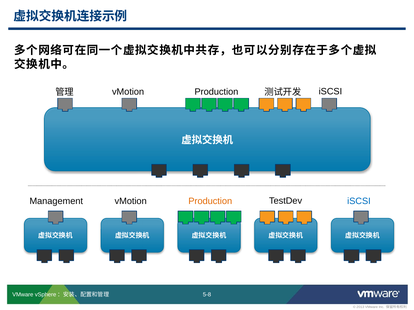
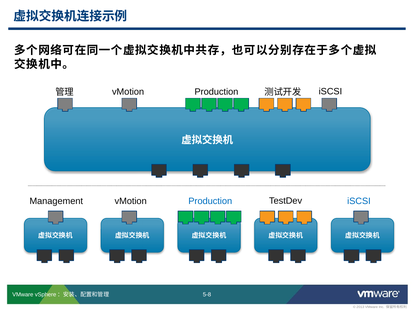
Production colour: orange -> blue (210, 202)
